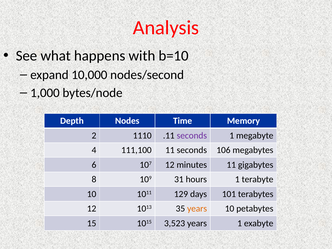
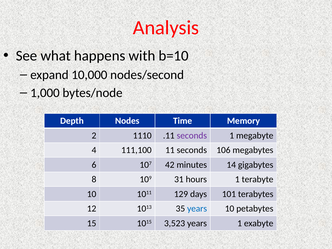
107 12: 12 -> 42 (170, 165)
minutes 11: 11 -> 14 (231, 165)
years colour: orange -> blue (197, 209)
